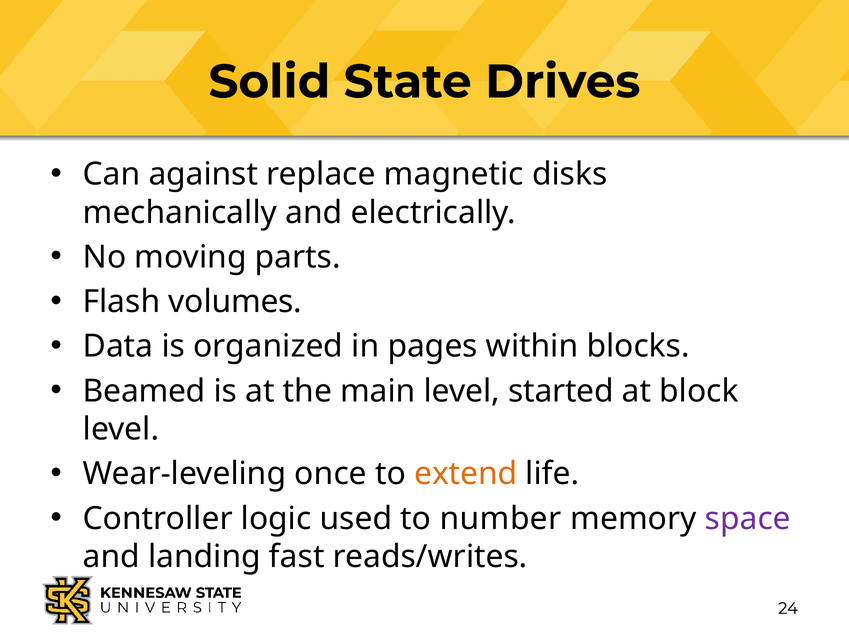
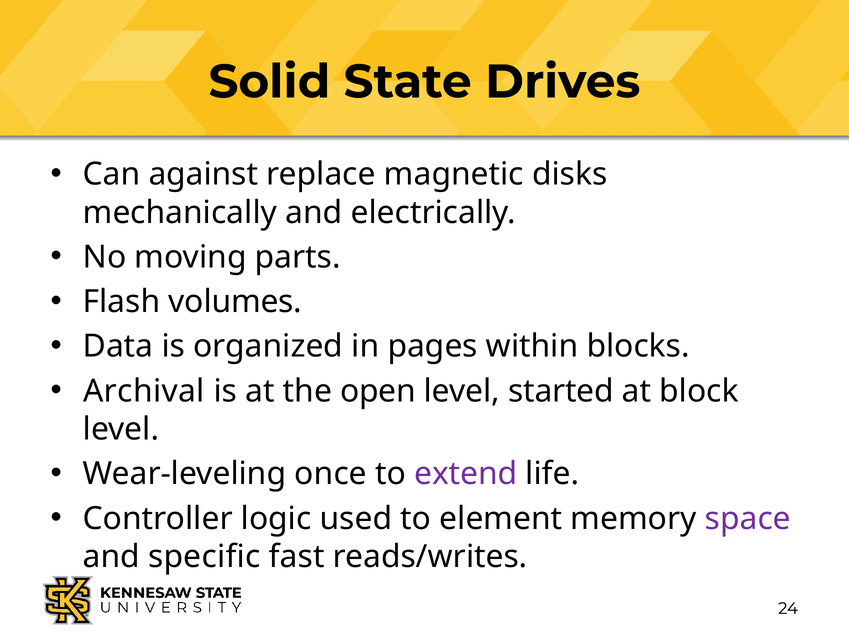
Beamed: Beamed -> Archival (144, 391)
main: main -> open (378, 391)
extend colour: orange -> purple (466, 474)
number: number -> element (501, 518)
landing: landing -> specific (204, 557)
